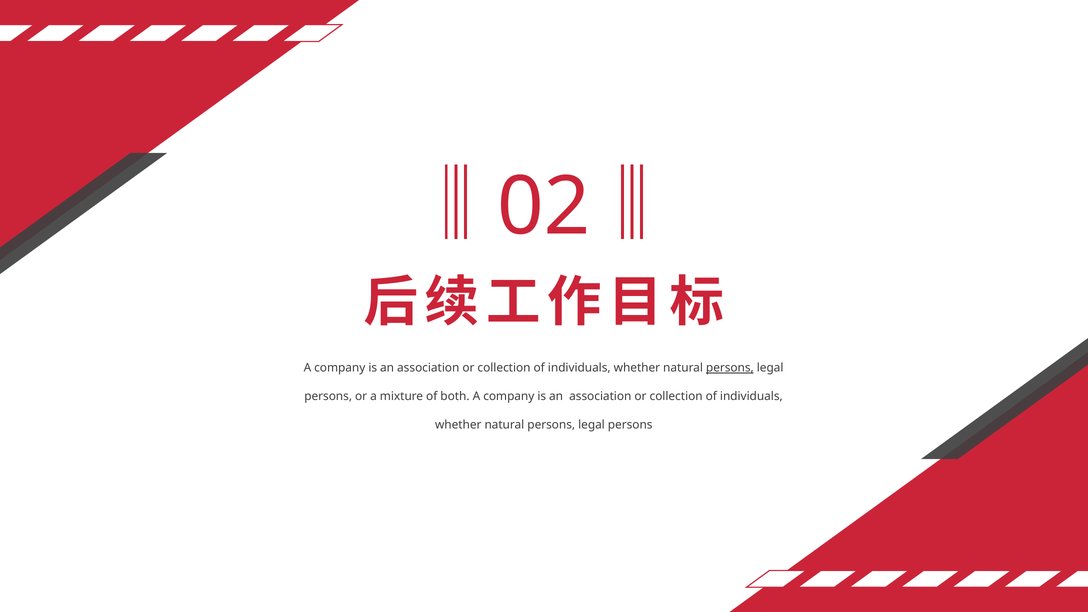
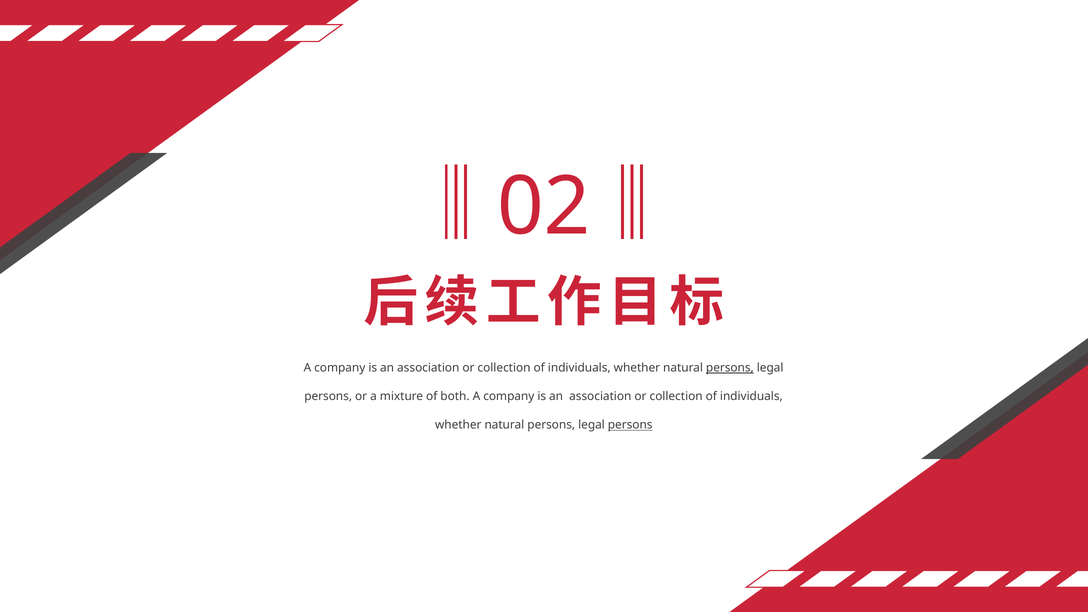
persons underline: none -> present (630, 425)
